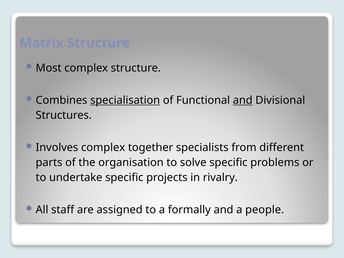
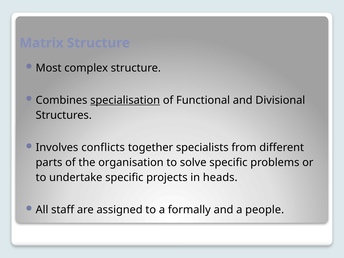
and underline: present -> none (243, 100)
Involves complex: complex -> conflicts (103, 148)
rivalry: rivalry -> heads (220, 178)
